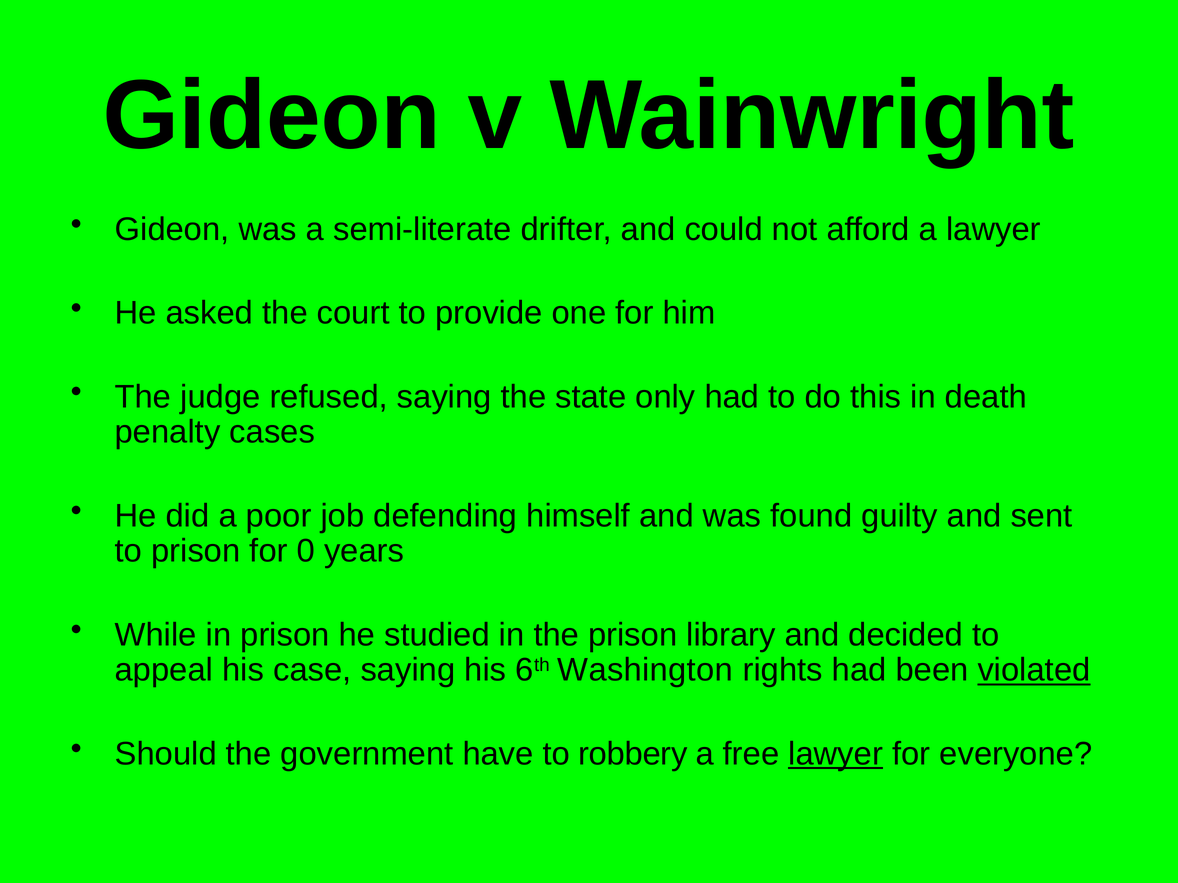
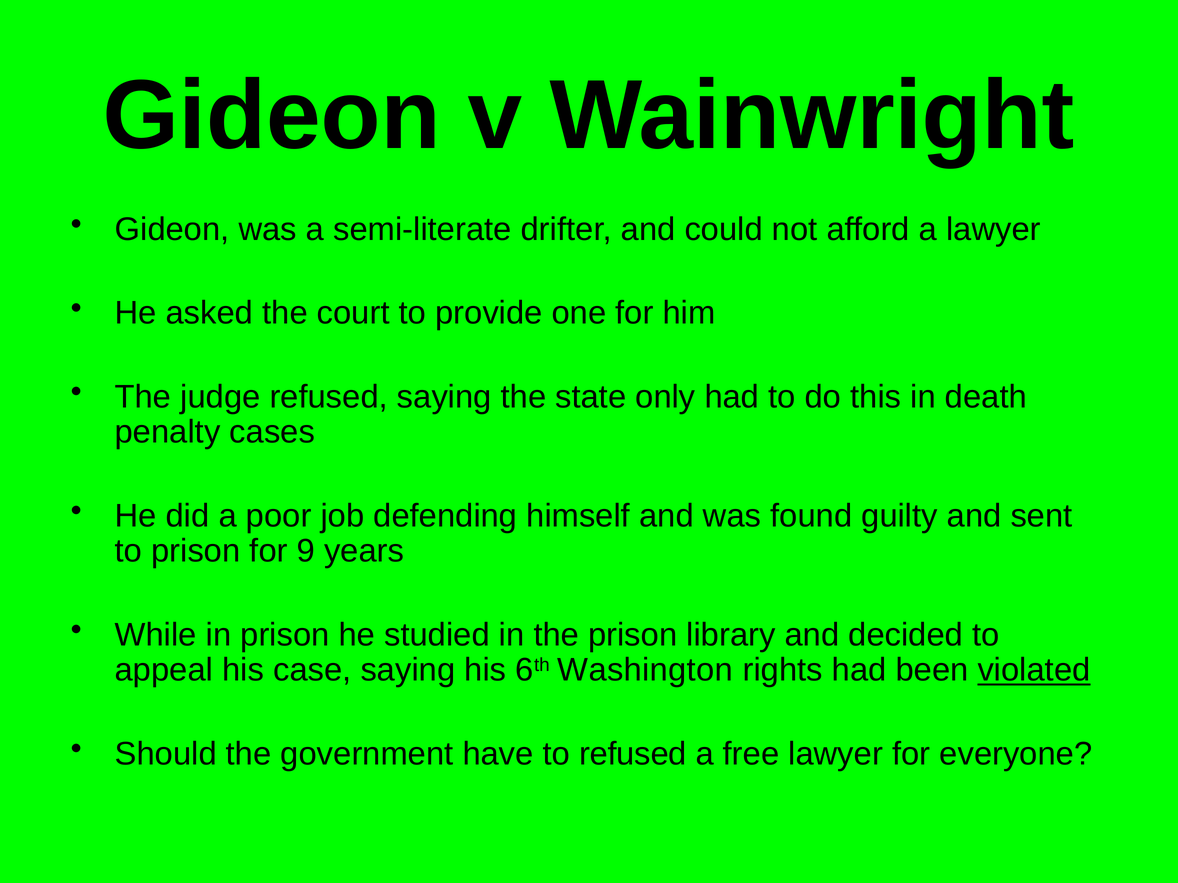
0: 0 -> 9 (306, 551)
to robbery: robbery -> refused (633, 754)
lawyer underline: present -> none (836, 754)
